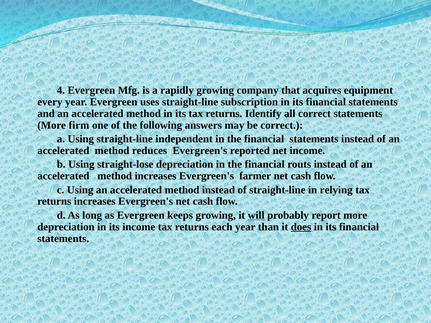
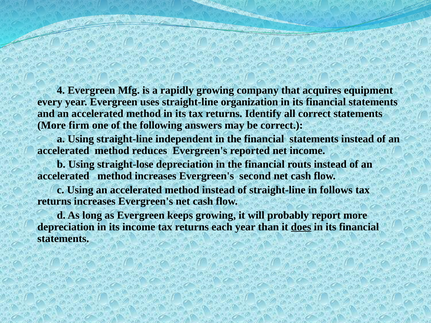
subscription: subscription -> organization (249, 102)
farmer: farmer -> second (255, 176)
relying: relying -> follows (336, 190)
will underline: present -> none (256, 215)
